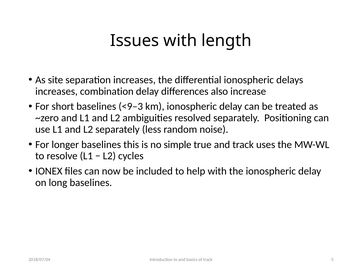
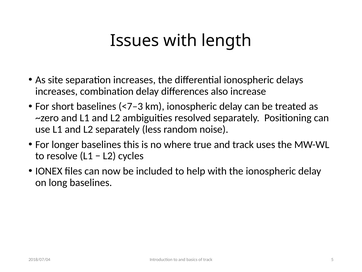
<9–3: <9–3 -> <7–3 (131, 106)
simple: simple -> where (177, 144)
